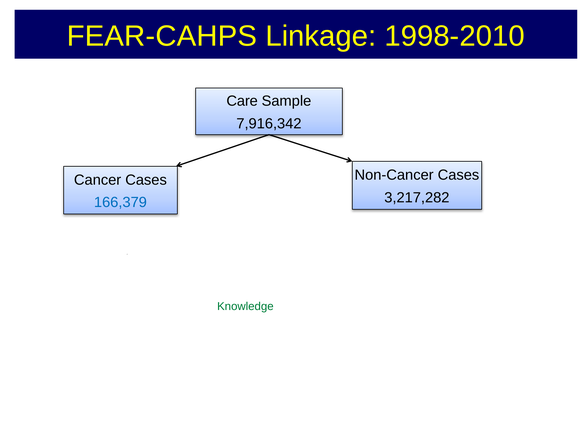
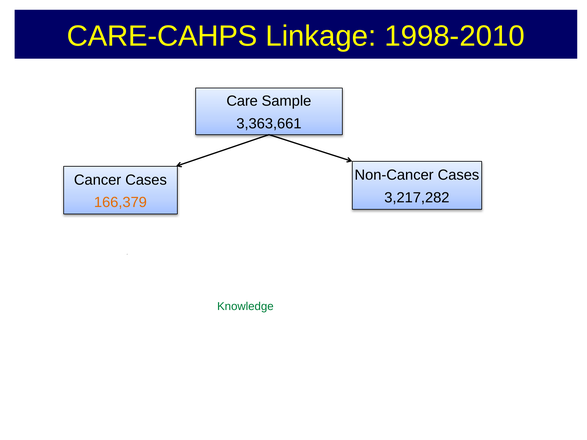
FEAR-CAHPS: FEAR-CAHPS -> CARE-CAHPS (162, 36)
7,916,342: 7,916,342 -> 3,363,661 (269, 124)
166,379 colour: blue -> orange (120, 203)
